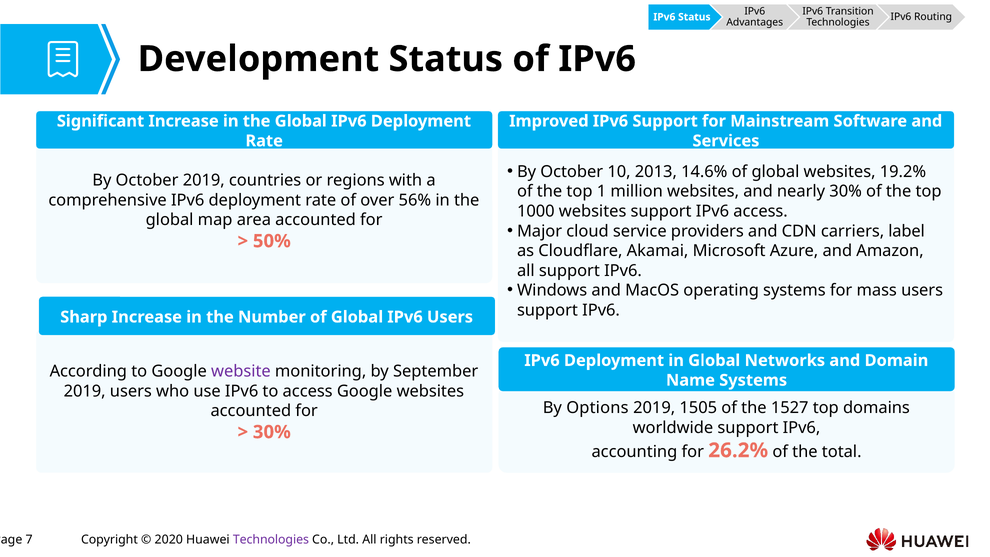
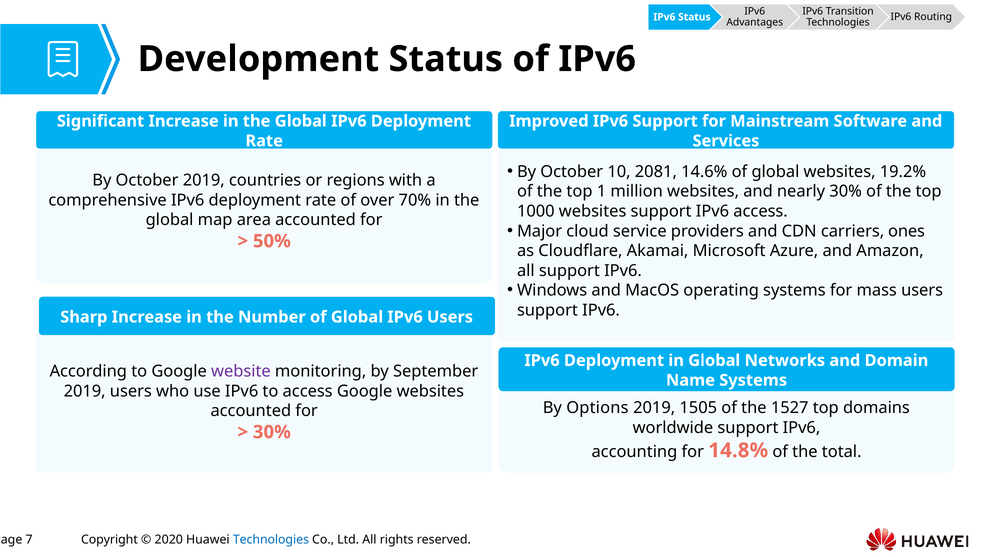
2013: 2013 -> 2081 (656, 172)
56%: 56% -> 70% (415, 200)
label: label -> ones (907, 231)
26.2%: 26.2% -> 14.8% (738, 450)
Technologies colour: purple -> blue (271, 539)
